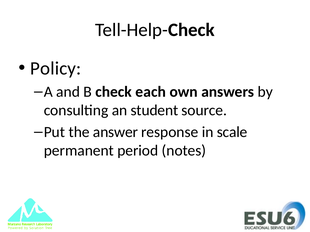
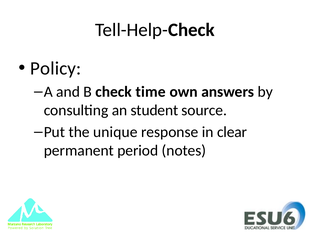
each: each -> time (151, 92)
answer: answer -> unique (115, 132)
scale: scale -> clear (232, 132)
